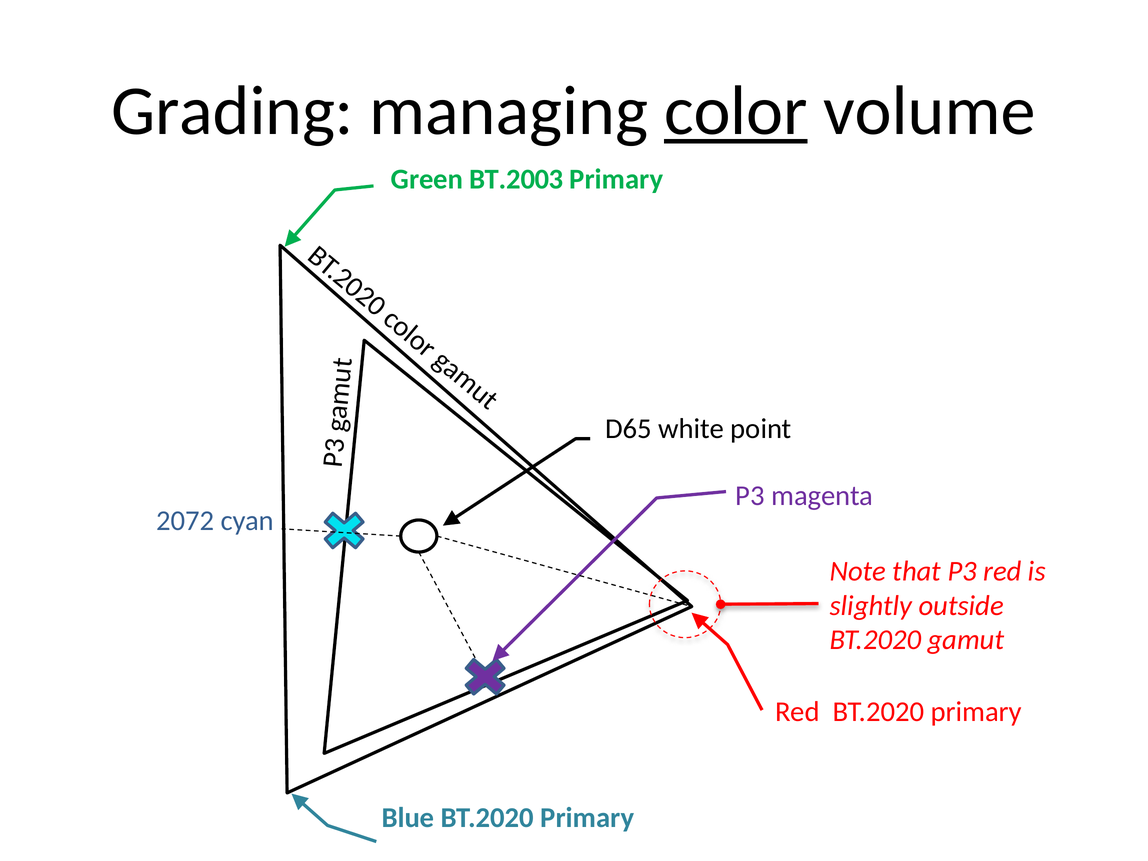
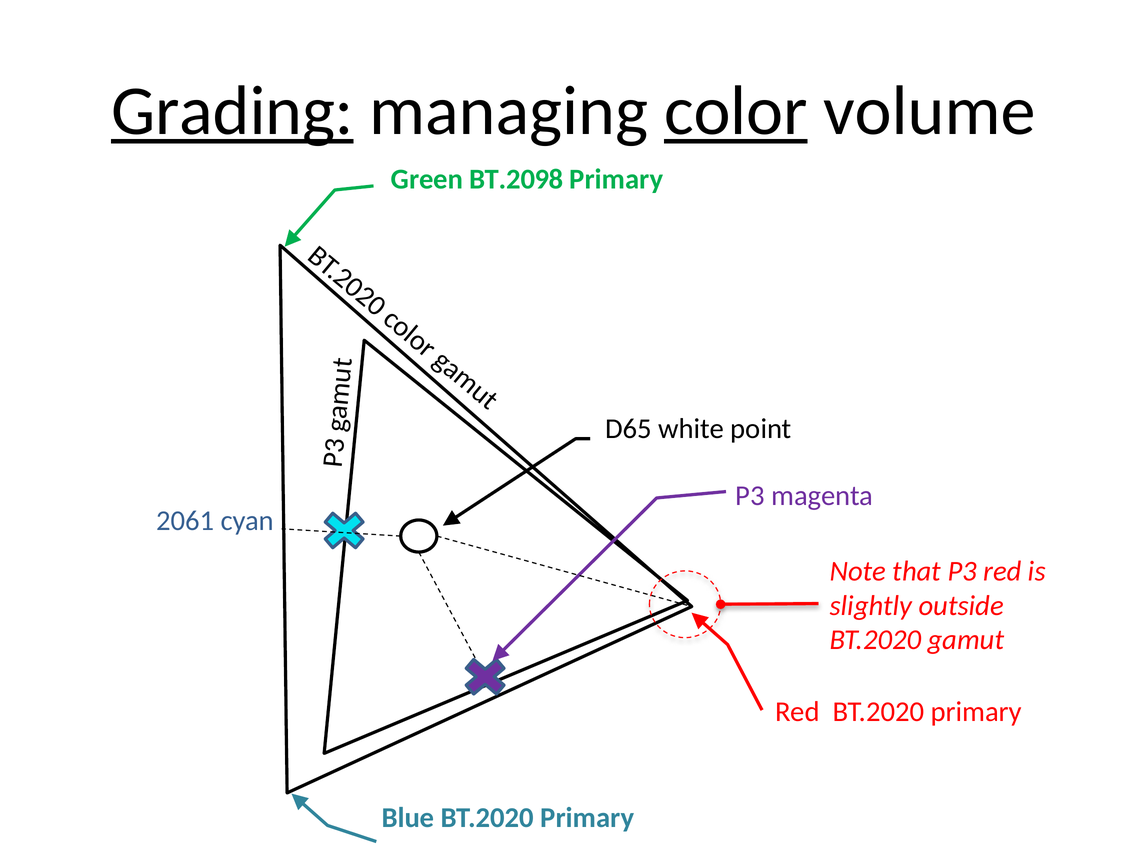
Grading underline: none -> present (232, 111)
BT.2003: BT.2003 -> BT.2098 (516, 179)
2072: 2072 -> 2061 (185, 521)
